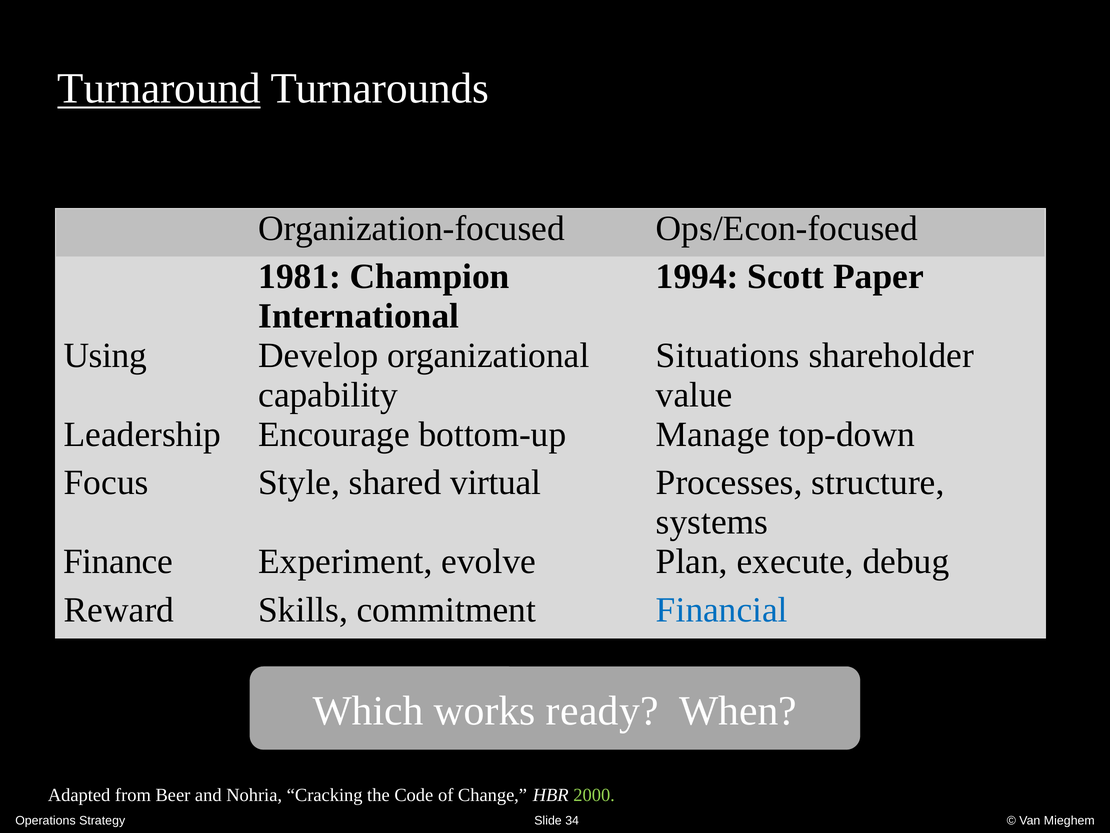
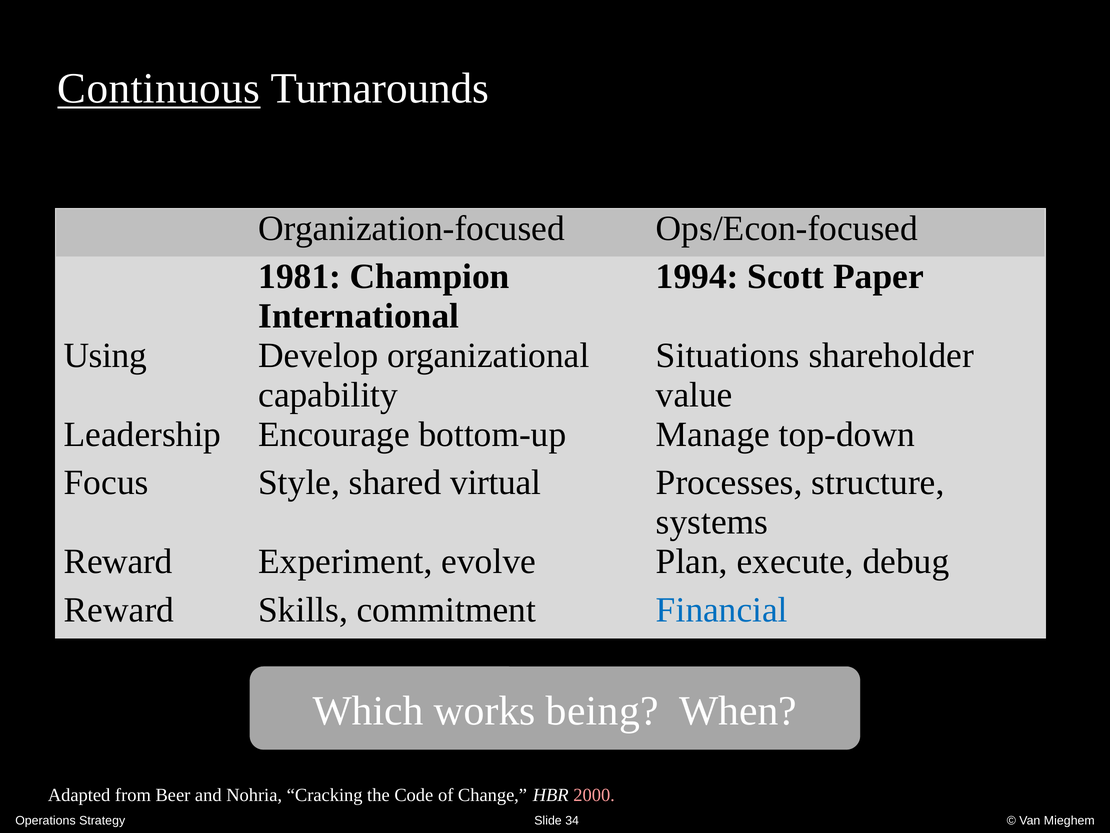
Turnaround: Turnaround -> Continuous (159, 88)
Finance: Finance -> Reward (118, 561)
ready: ready -> being (602, 711)
2000 colour: light green -> pink (594, 795)
